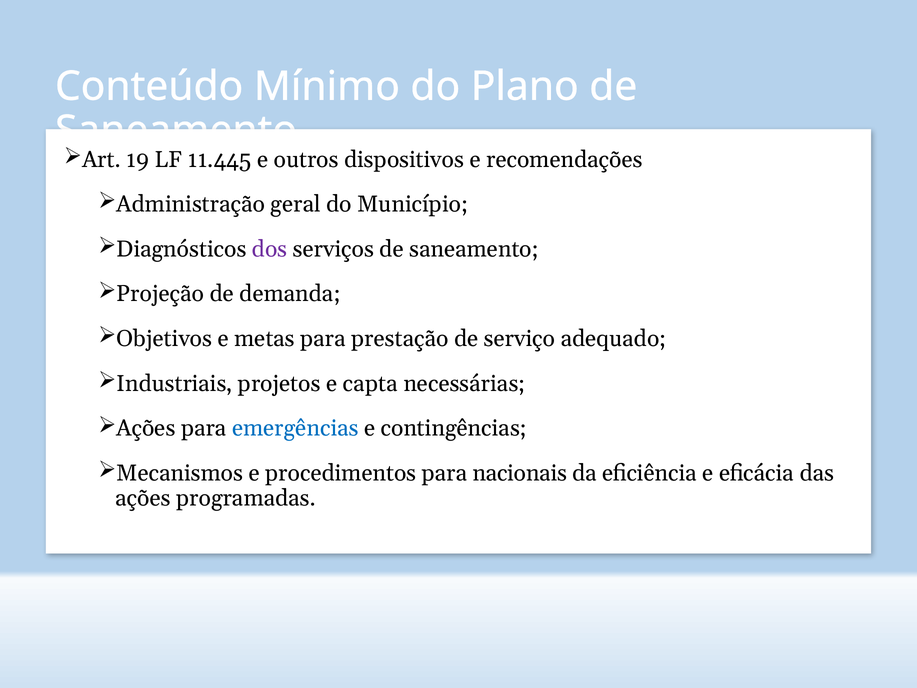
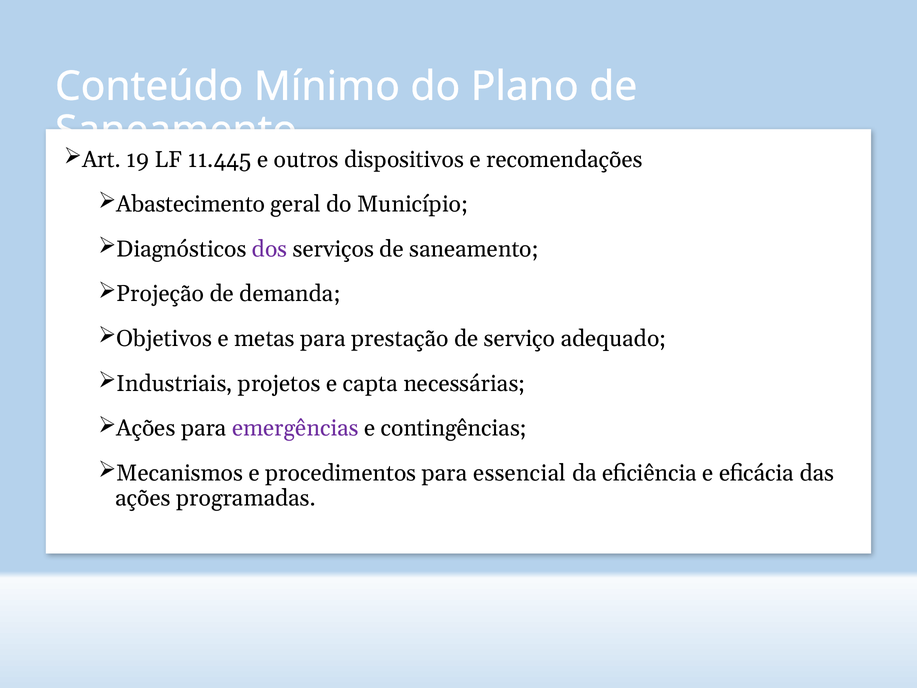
Administração: Administração -> Abastecimento (191, 204)
emergências colour: blue -> purple (295, 428)
nacionais: nacionais -> essencial (520, 473)
